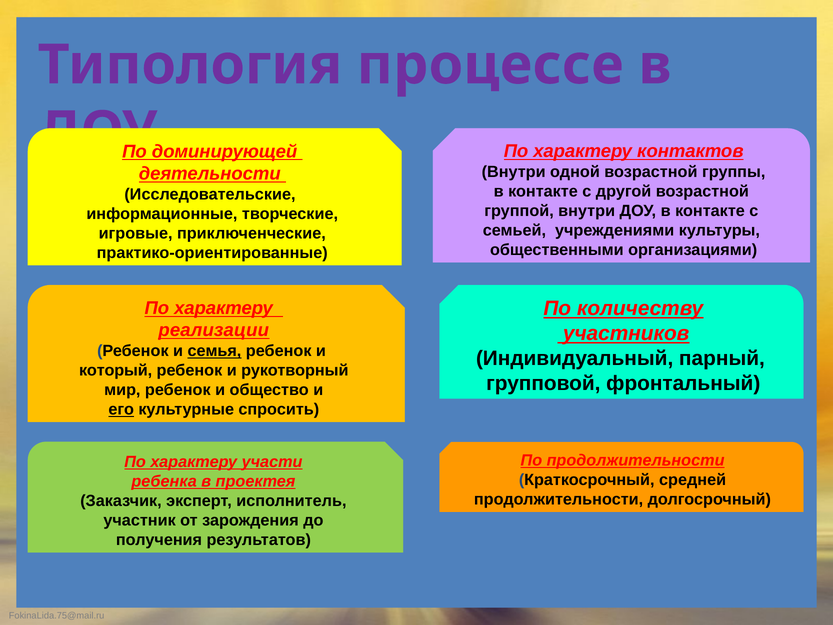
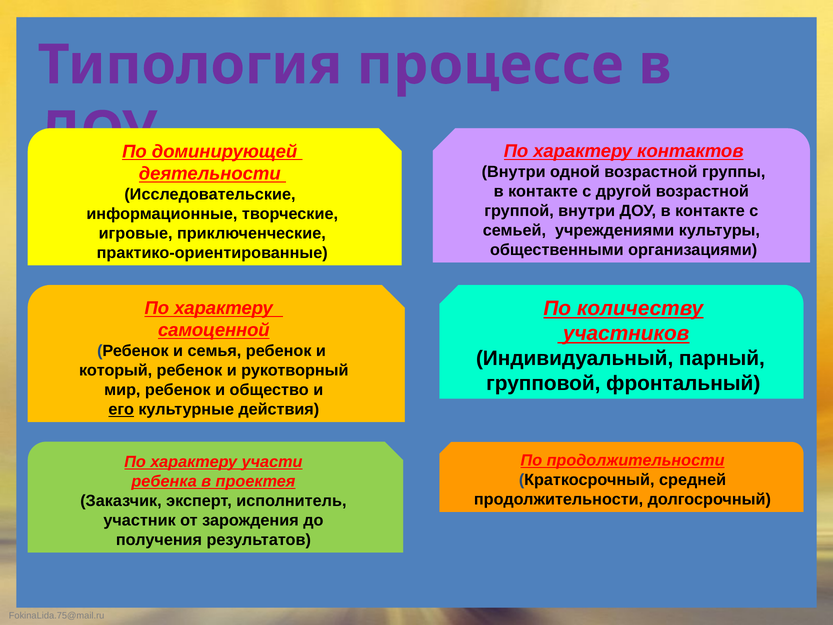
реализации: реализации -> самоценной (214, 330)
семья underline: present -> none (214, 351)
спросить: спросить -> действия (279, 409)
